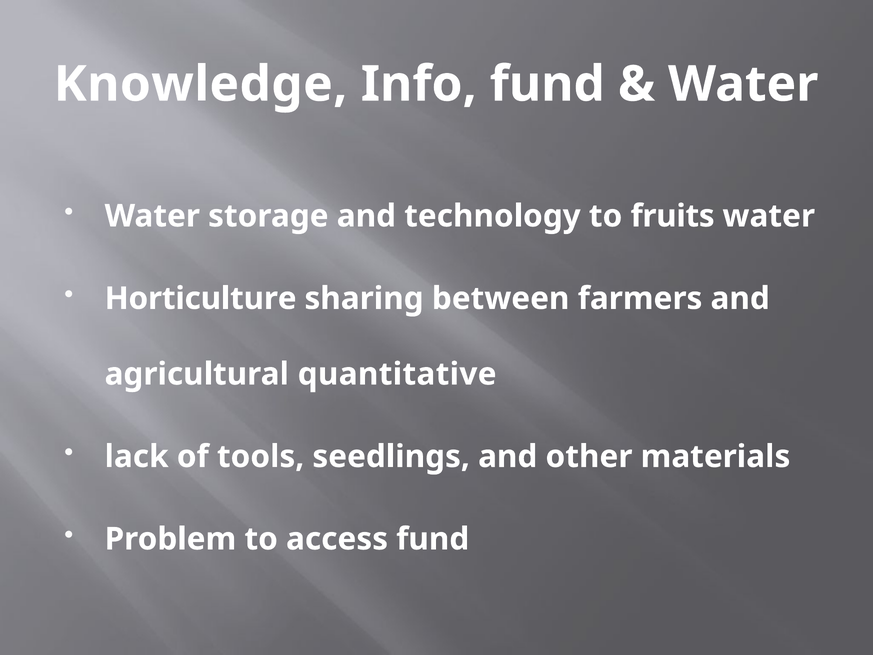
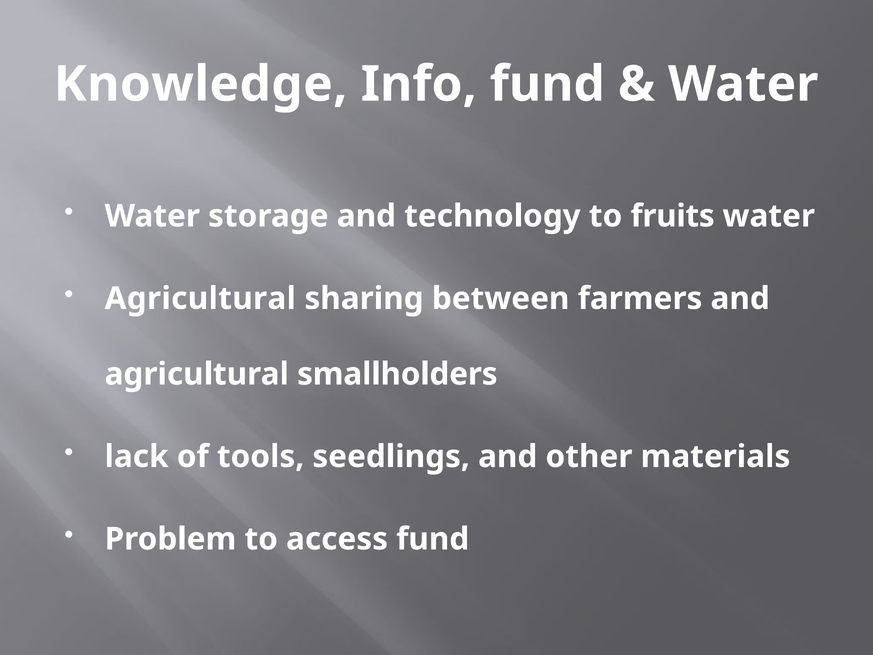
Horticulture: Horticulture -> Agricultural (200, 298)
quantitative: quantitative -> smallholders (397, 374)
